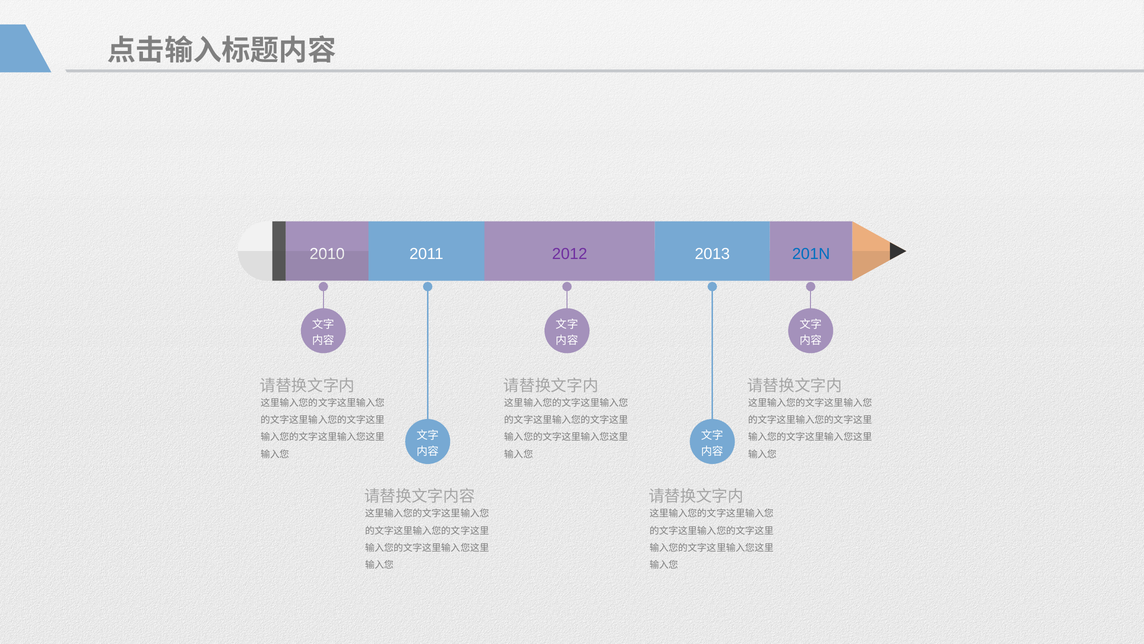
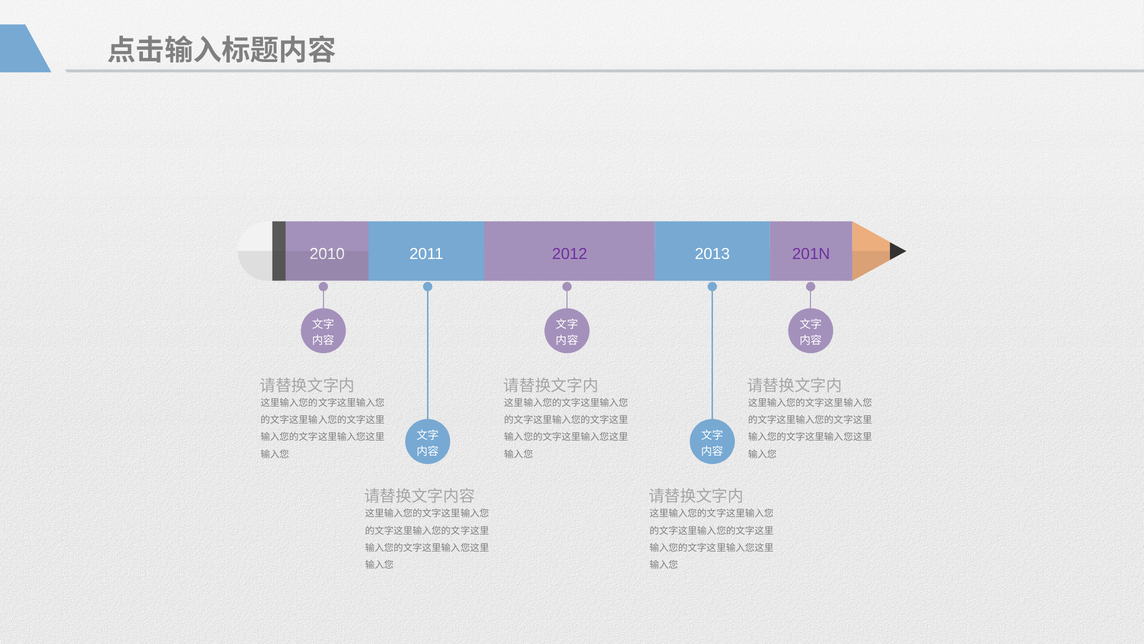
201N colour: blue -> purple (811, 254)
